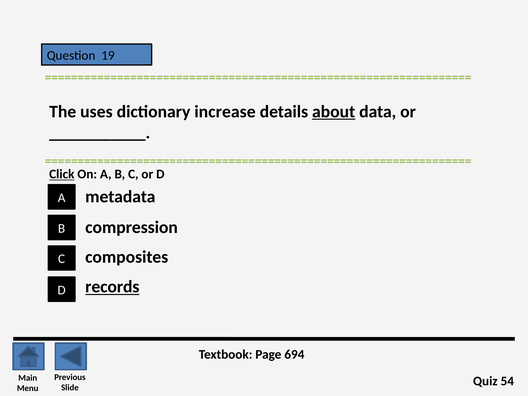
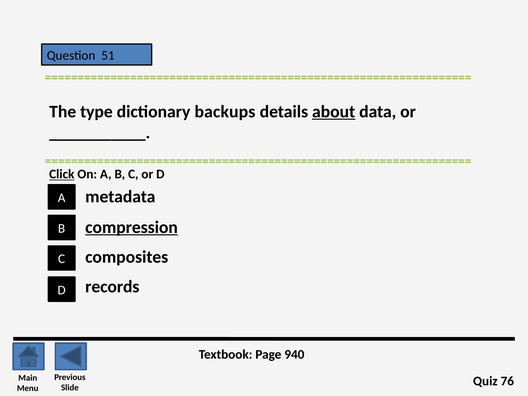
19: 19 -> 51 (108, 55)
uses: uses -> type (96, 112)
increase: increase -> backups (225, 112)
compression underline: none -> present (132, 227)
records underline: present -> none (112, 287)
694: 694 -> 940 (294, 355)
54: 54 -> 76 (507, 381)
